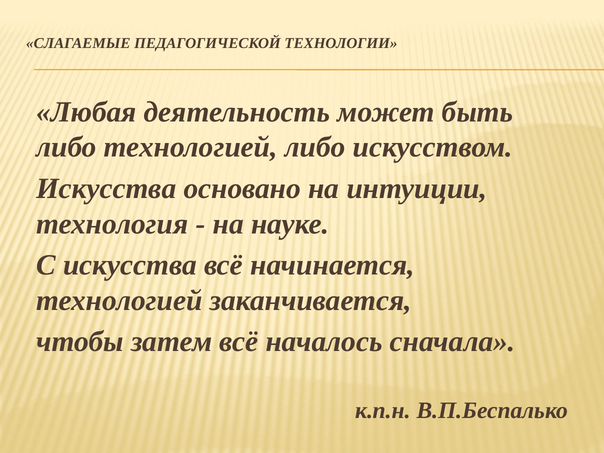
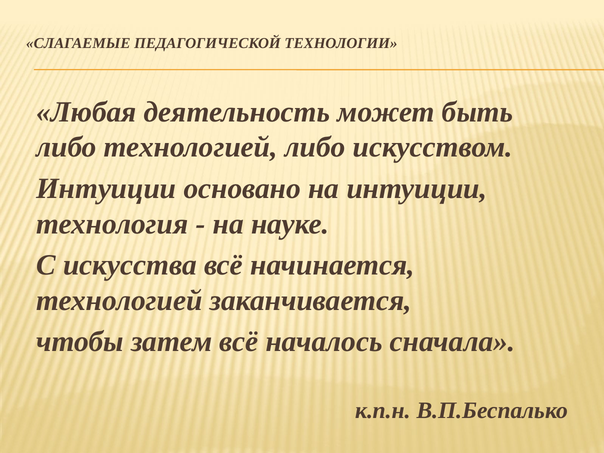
Искусства: Искусства -> Интуиции (106, 189)
